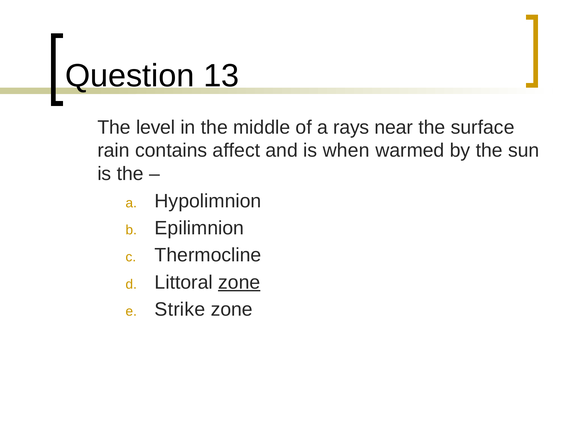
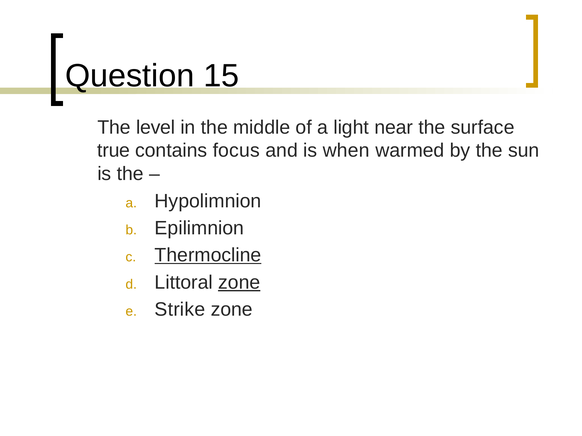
13: 13 -> 15 (221, 76)
rays: rays -> light (351, 127)
rain: rain -> true (114, 151)
affect: affect -> focus (236, 151)
Thermocline underline: none -> present (208, 255)
